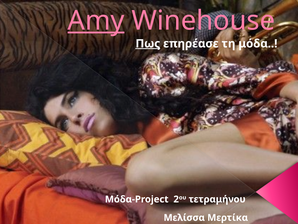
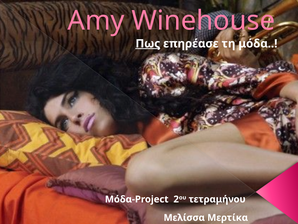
Amy underline: present -> none (96, 21)
